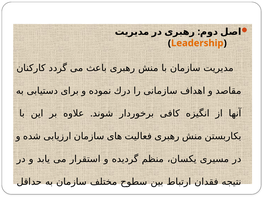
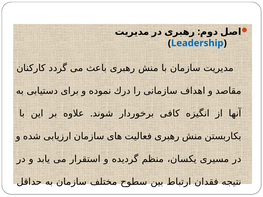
Leadership colour: orange -> blue (197, 43)
